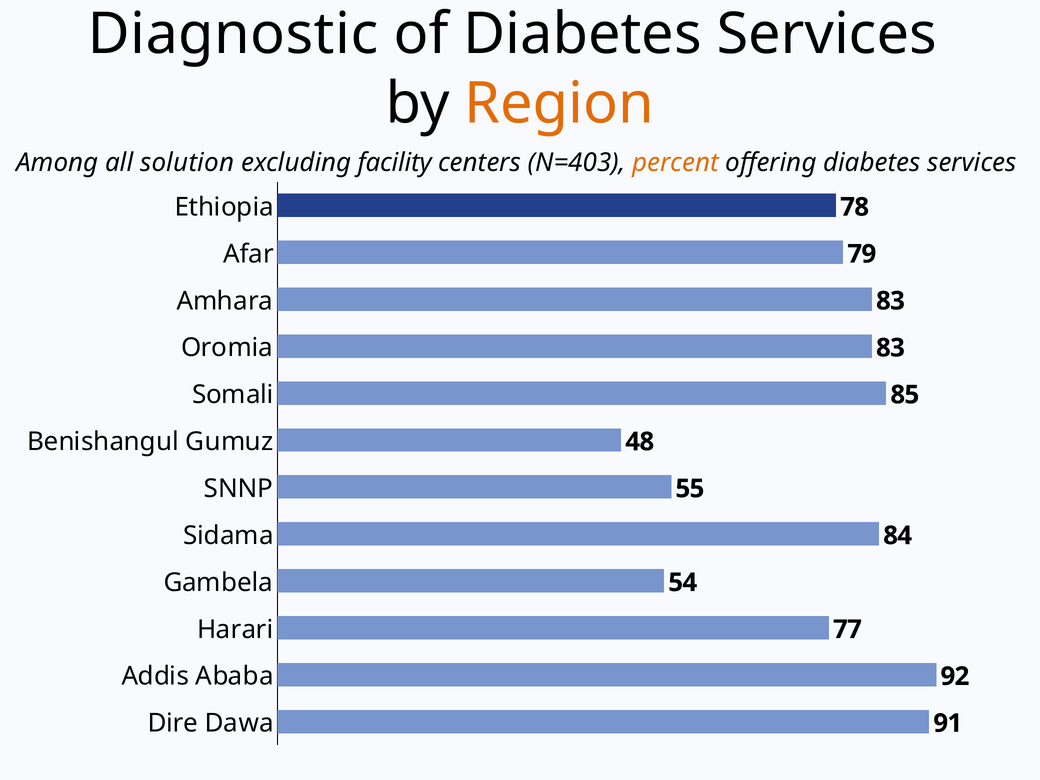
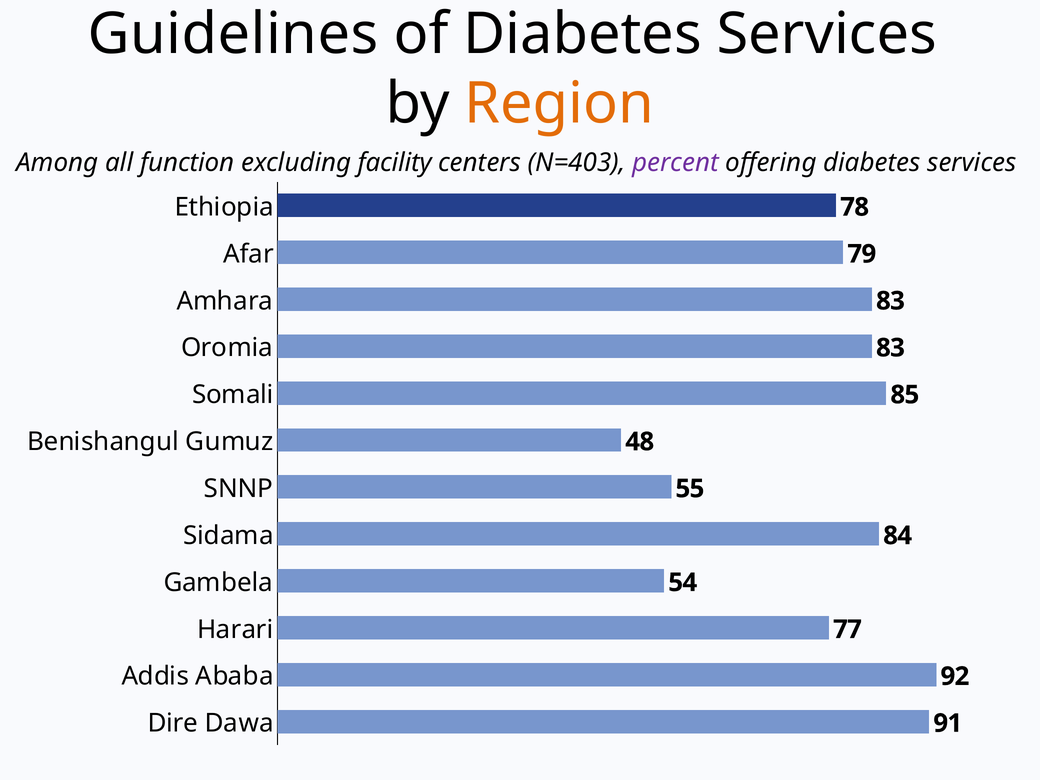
Diagnostic: Diagnostic -> Guidelines (233, 34)
solution: solution -> function (187, 162)
percent colour: orange -> purple (676, 162)
